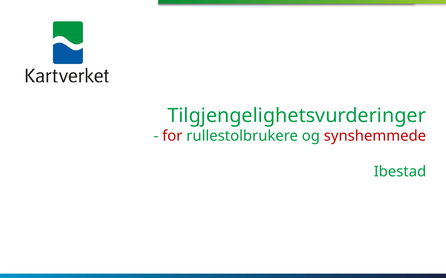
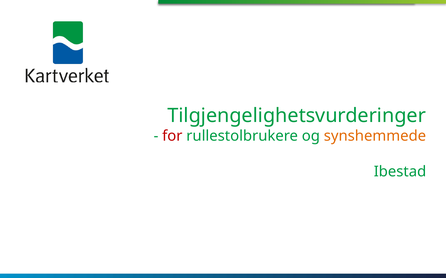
synshemmede colour: red -> orange (375, 136)
